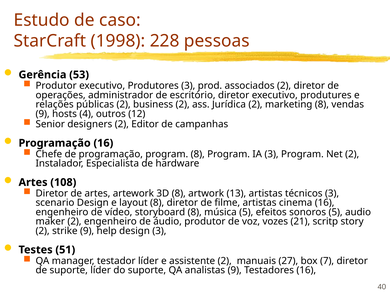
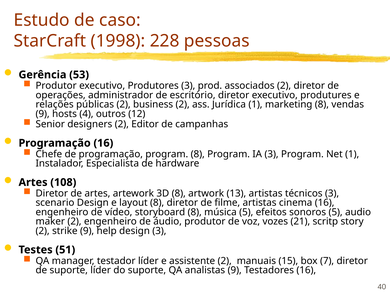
Jurídica 2: 2 -> 1 (255, 104)
Net 2: 2 -> 1 (352, 154)
27: 27 -> 15 (288, 260)
